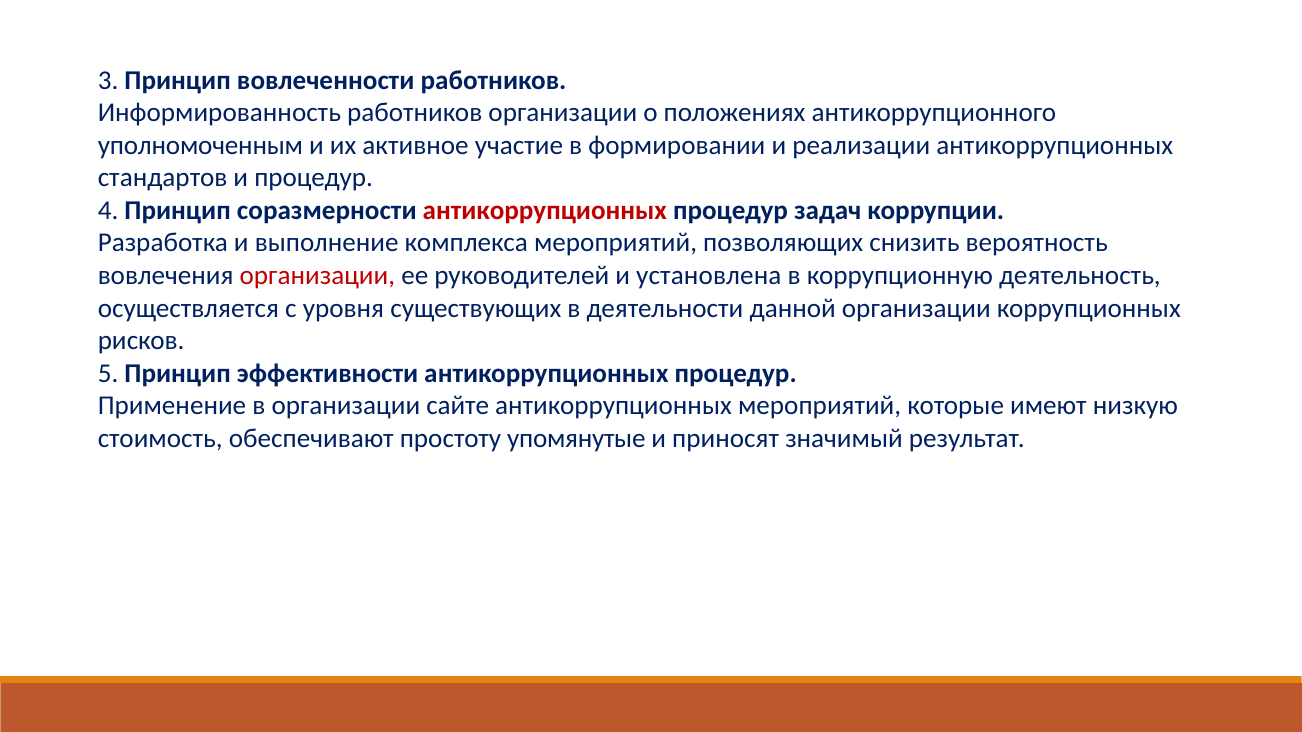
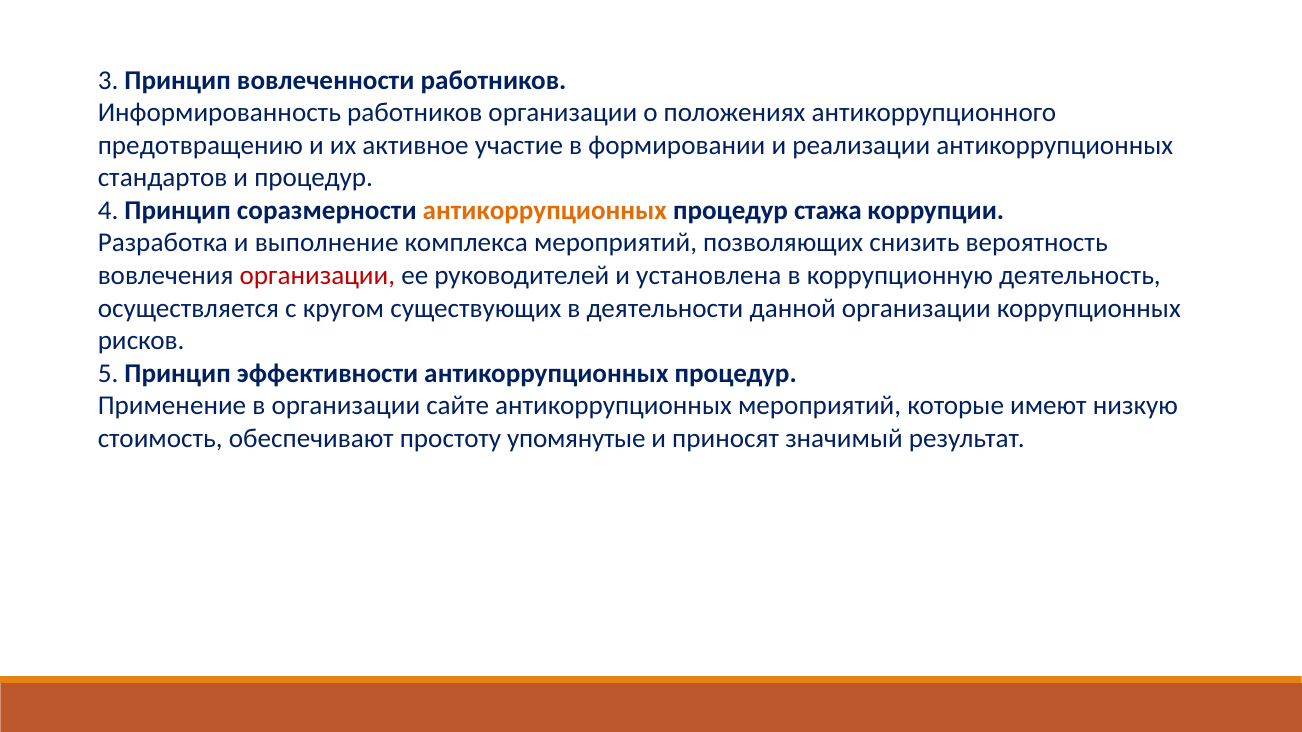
уполномоченным: уполномоченным -> предотвращению (200, 145)
антикоррупционных colour: red -> orange (545, 211)
задач: задач -> стажа (828, 211)
уровня: уровня -> кругом (343, 308)
